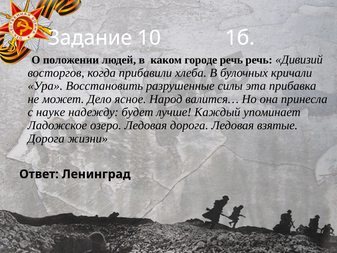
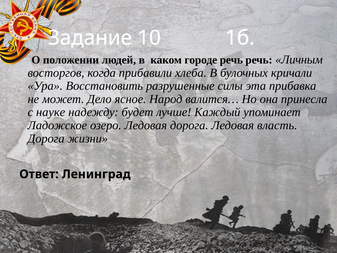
Дивизий: Дивизий -> Личным (299, 60)
взятые: взятые -> власть (277, 125)
